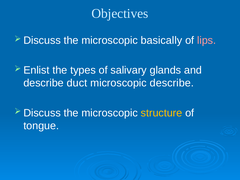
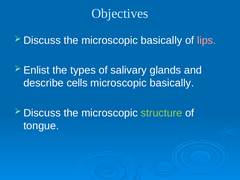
duct: duct -> cells (77, 83)
describe: describe -> basically (172, 83)
structure colour: yellow -> light green (162, 113)
